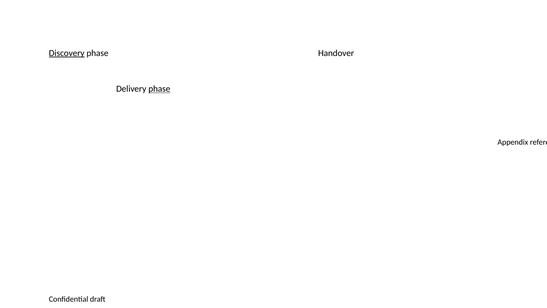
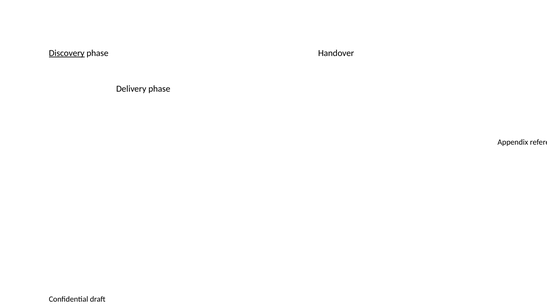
phase underline: present -> none (159, 89)
